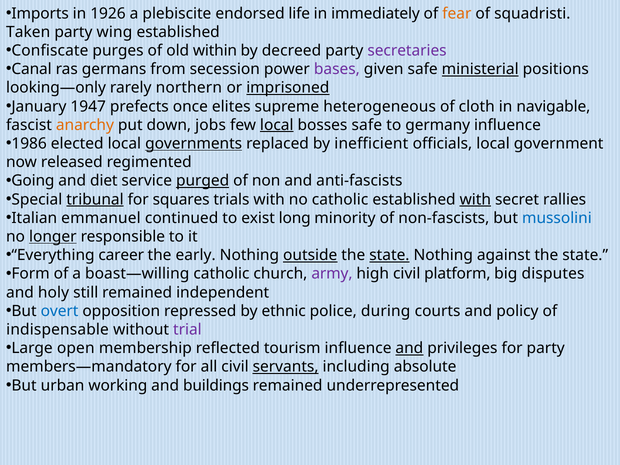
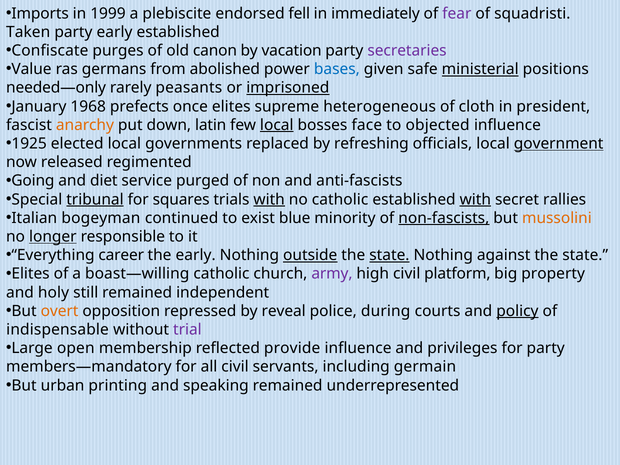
1926: 1926 -> 1999 (108, 13)
life: life -> fell (299, 13)
fear colour: orange -> purple (457, 13)
party wing: wing -> early (114, 32)
within: within -> canon (215, 51)
decreed: decreed -> vacation (292, 51)
Canal: Canal -> Value (32, 69)
secession: secession -> abolished (225, 69)
bases colour: purple -> blue (337, 69)
looking—only: looking—only -> needed—only (56, 88)
northern: northern -> peasants (189, 88)
1947: 1947 -> 1968 (88, 106)
navigable: navigable -> president (553, 106)
jobs: jobs -> latin (211, 125)
bosses safe: safe -> face (367, 125)
germany: germany -> objected (438, 125)
1986: 1986 -> 1925 (29, 144)
governments underline: present -> none (194, 144)
inefficient: inefficient -> refreshing (371, 144)
government underline: none -> present (559, 144)
purged underline: present -> none (203, 181)
with underline: none -> present (269, 199)
emmanuel: emmanuel -> bogeyman (101, 218)
long: long -> blue (295, 218)
non-fascists underline: none -> present (444, 218)
mussolini colour: blue -> orange (557, 218)
Form: Form -> Elites (31, 274)
disputes: disputes -> property (553, 274)
overt colour: blue -> orange (60, 311)
ethnic: ethnic -> reveal (284, 311)
policy underline: none -> present (517, 311)
tourism: tourism -> provide (292, 348)
and underline: present -> none (409, 348)
servants underline: present -> none (286, 367)
absolute: absolute -> germain (425, 367)
working: working -> printing (118, 385)
buildings: buildings -> speaking (216, 385)
